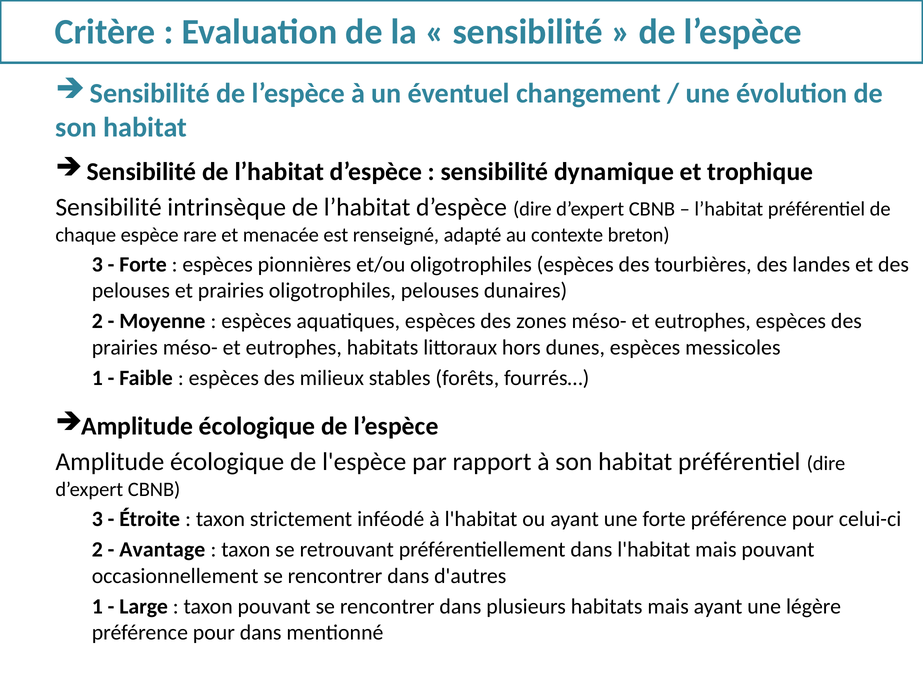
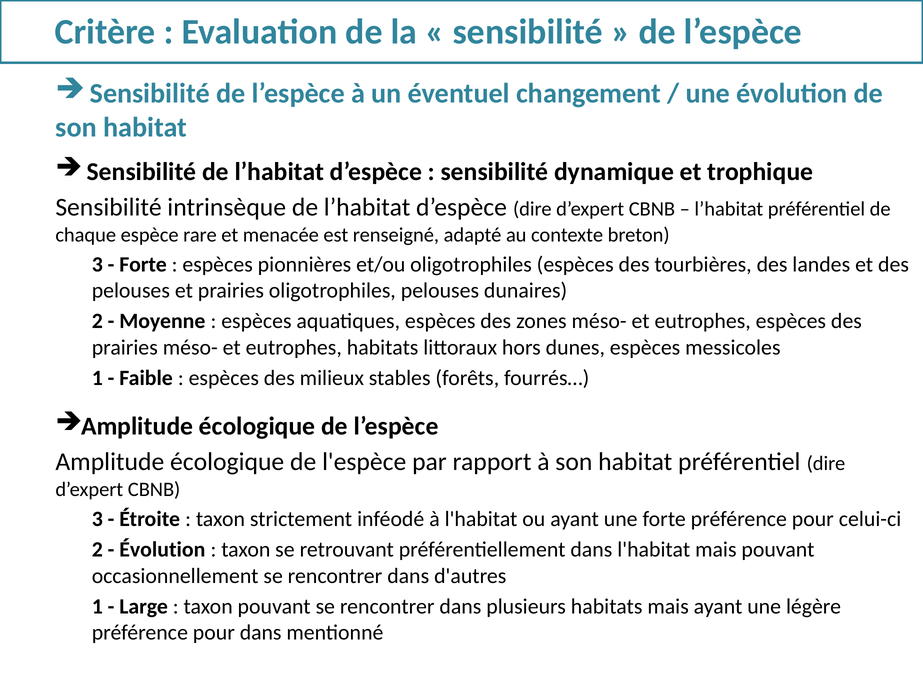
Avantage: Avantage -> Évolution (162, 550)
